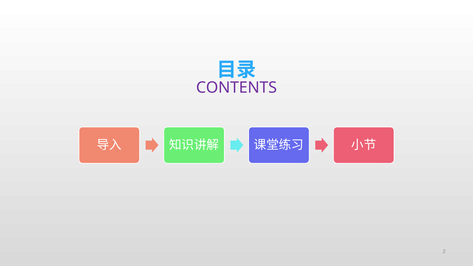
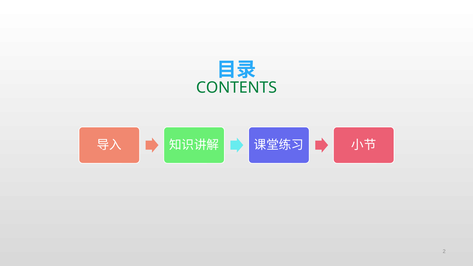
CONTENTS colour: purple -> green (237, 88)
